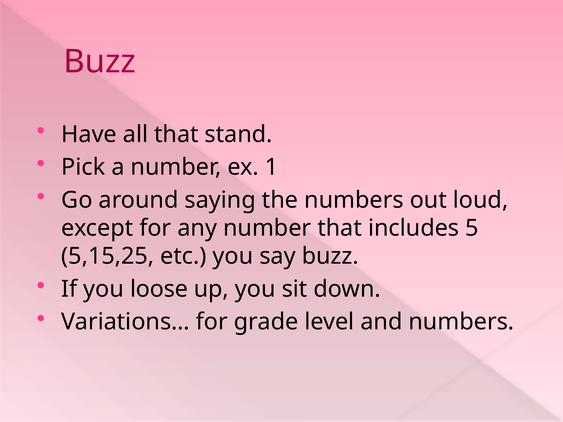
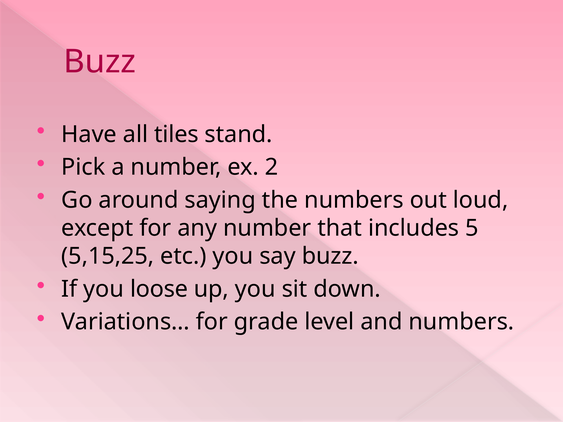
all that: that -> tiles (176, 134)
1: 1 -> 2 (272, 167)
